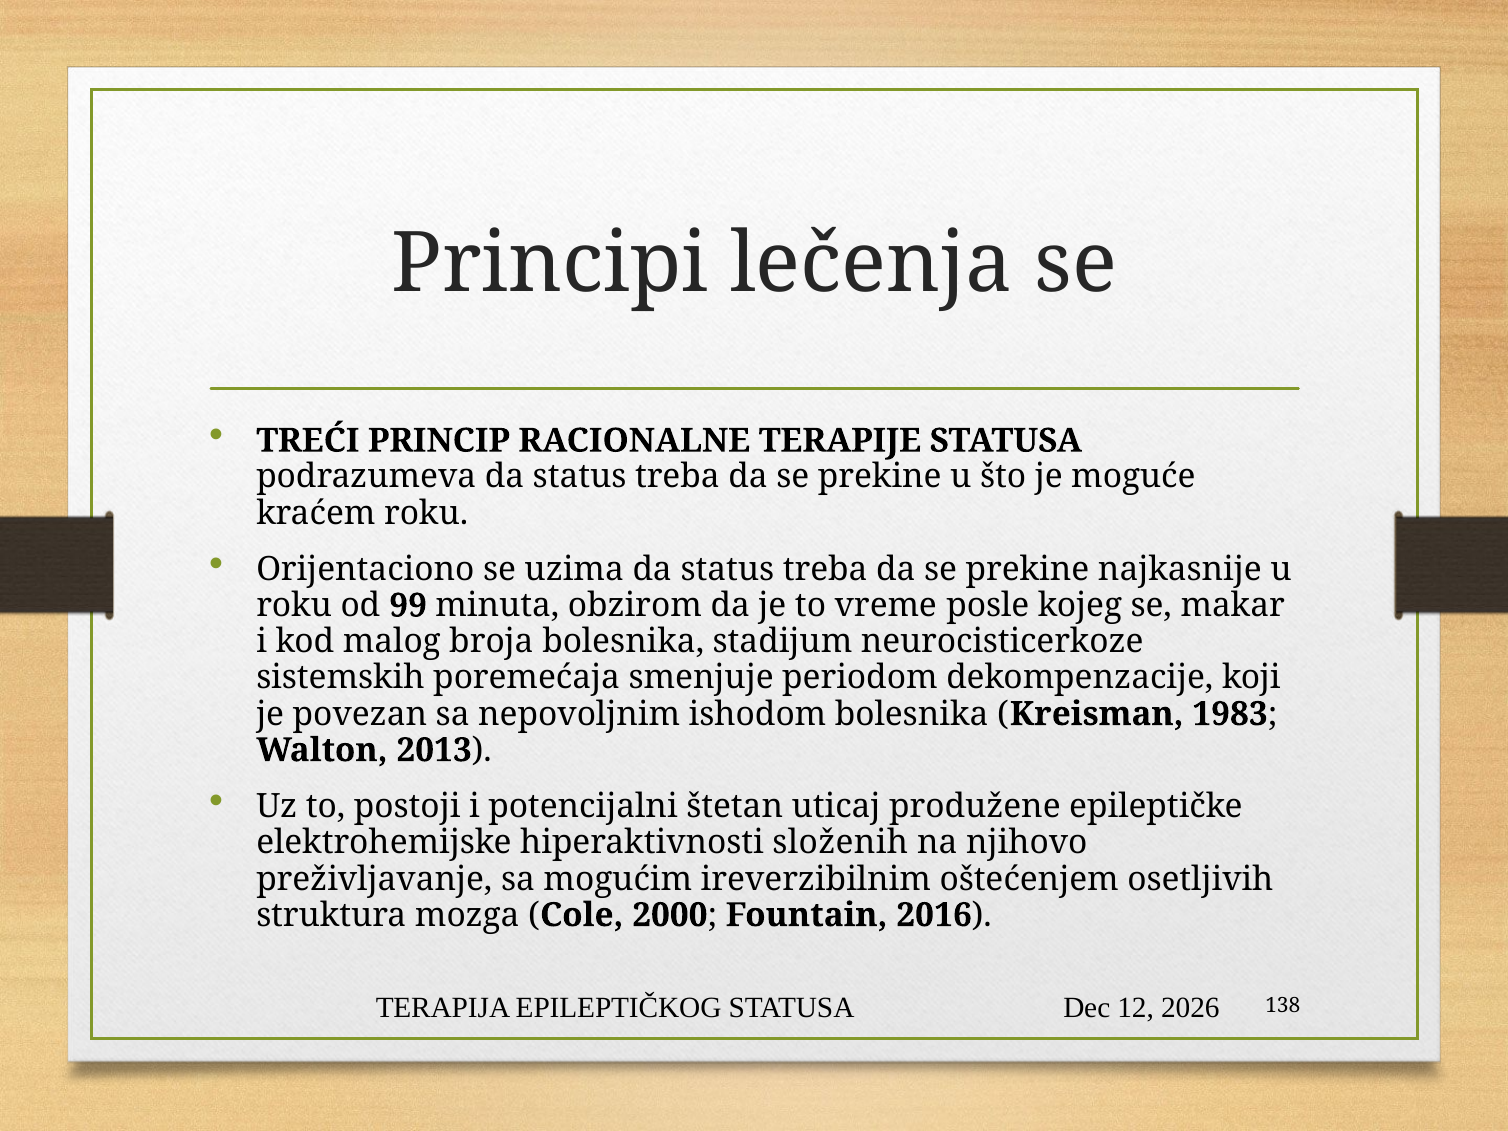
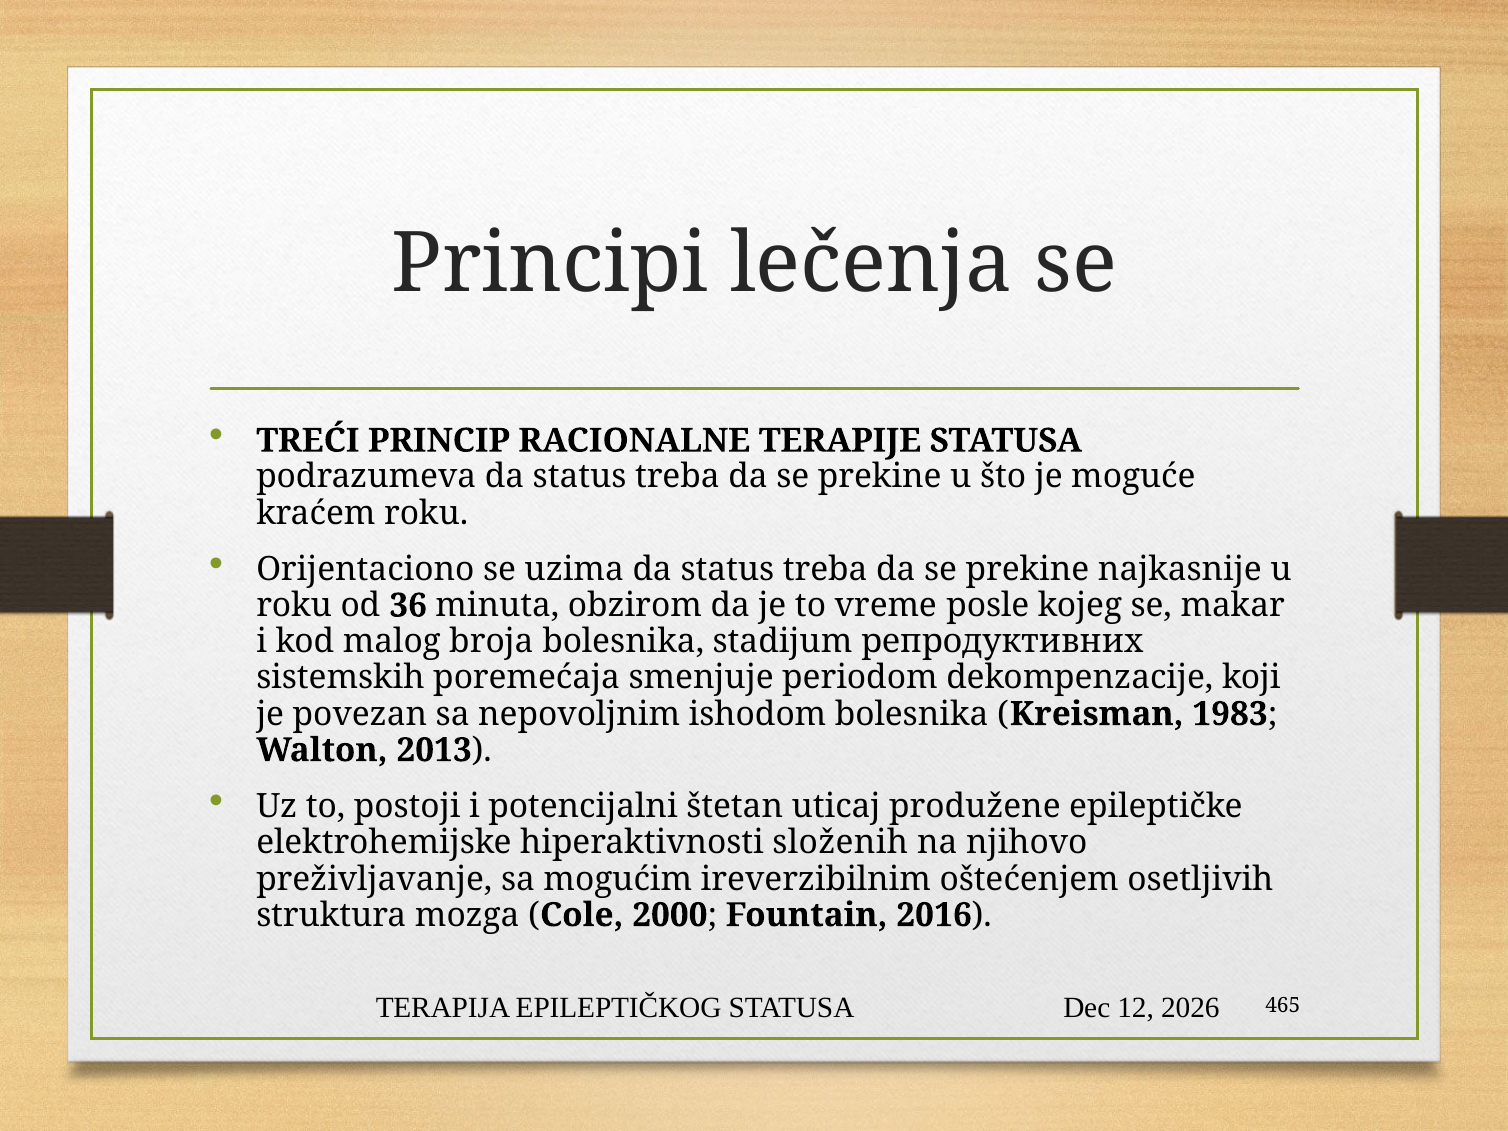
99: 99 -> 36 (408, 606)
neurocisticerkoze: neurocisticerkoze -> репродуктивних (1002, 642)
138: 138 -> 465 (1283, 1006)
